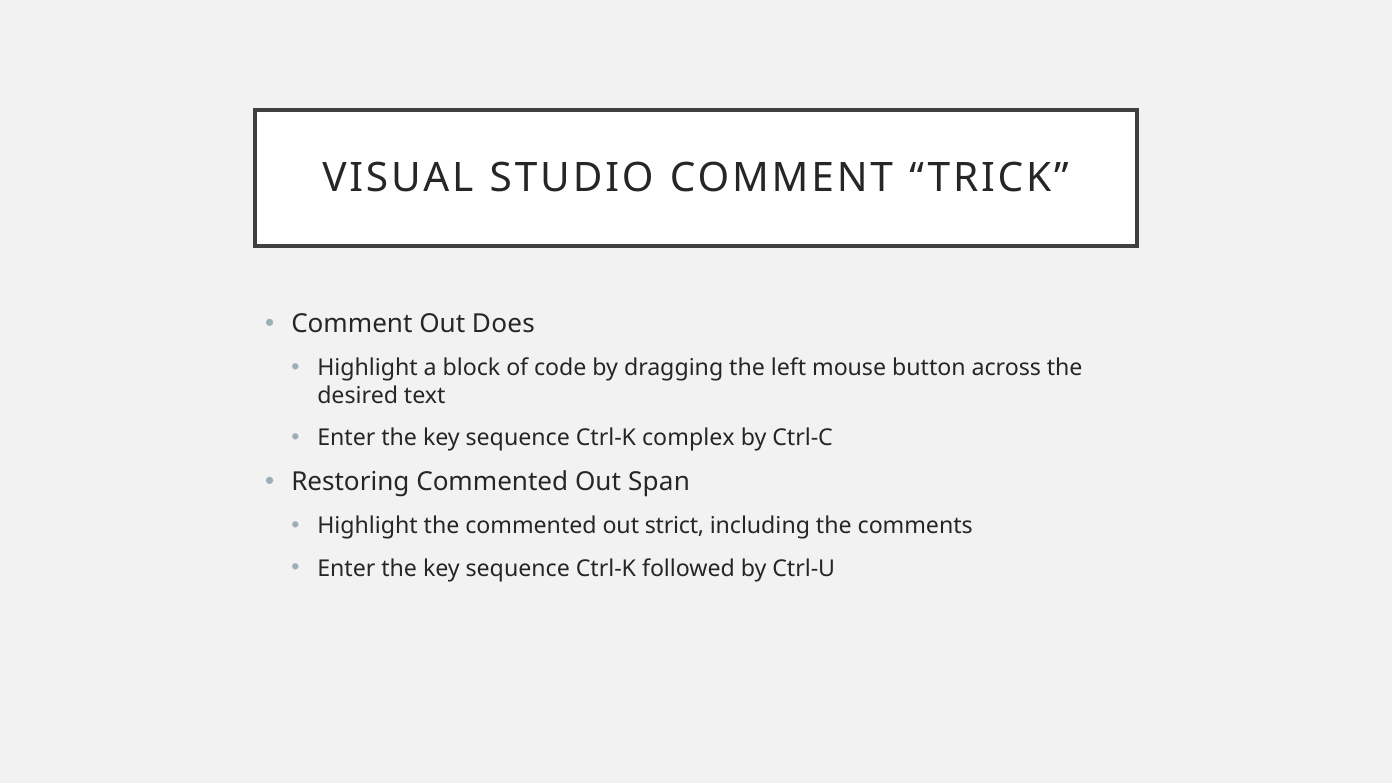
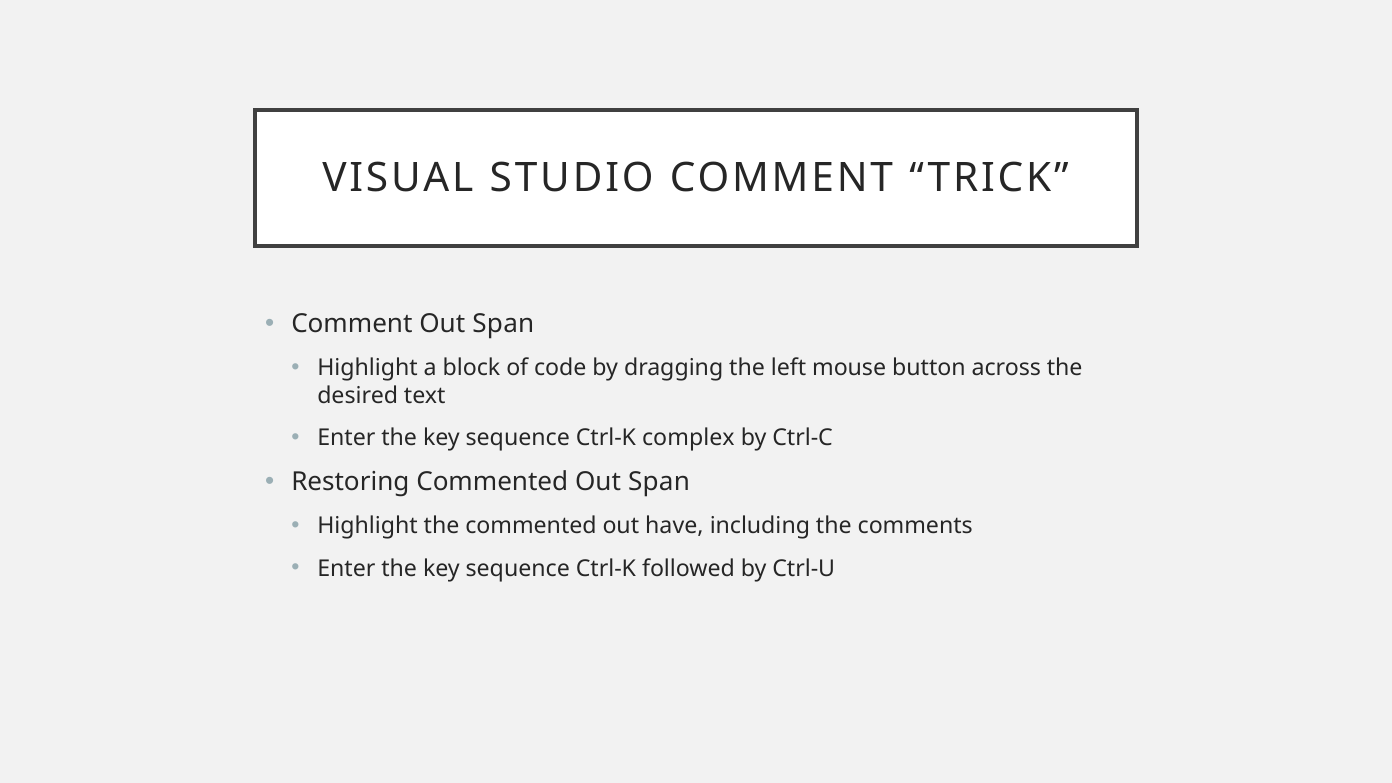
Comment Out Does: Does -> Span (503, 324)
strict: strict -> have (674, 526)
